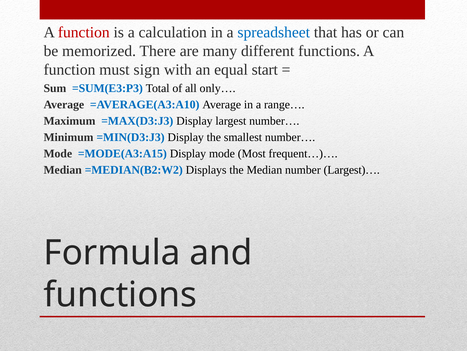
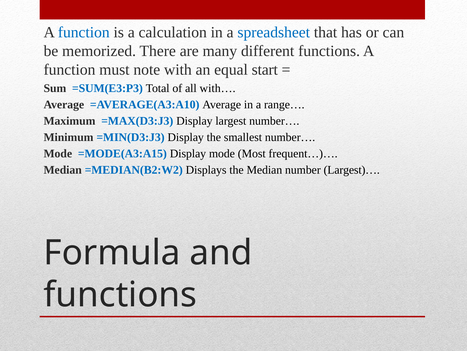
function colour: red -> blue (84, 32)
sign: sign -> note (147, 70)
only…: only… -> with… (218, 88)
